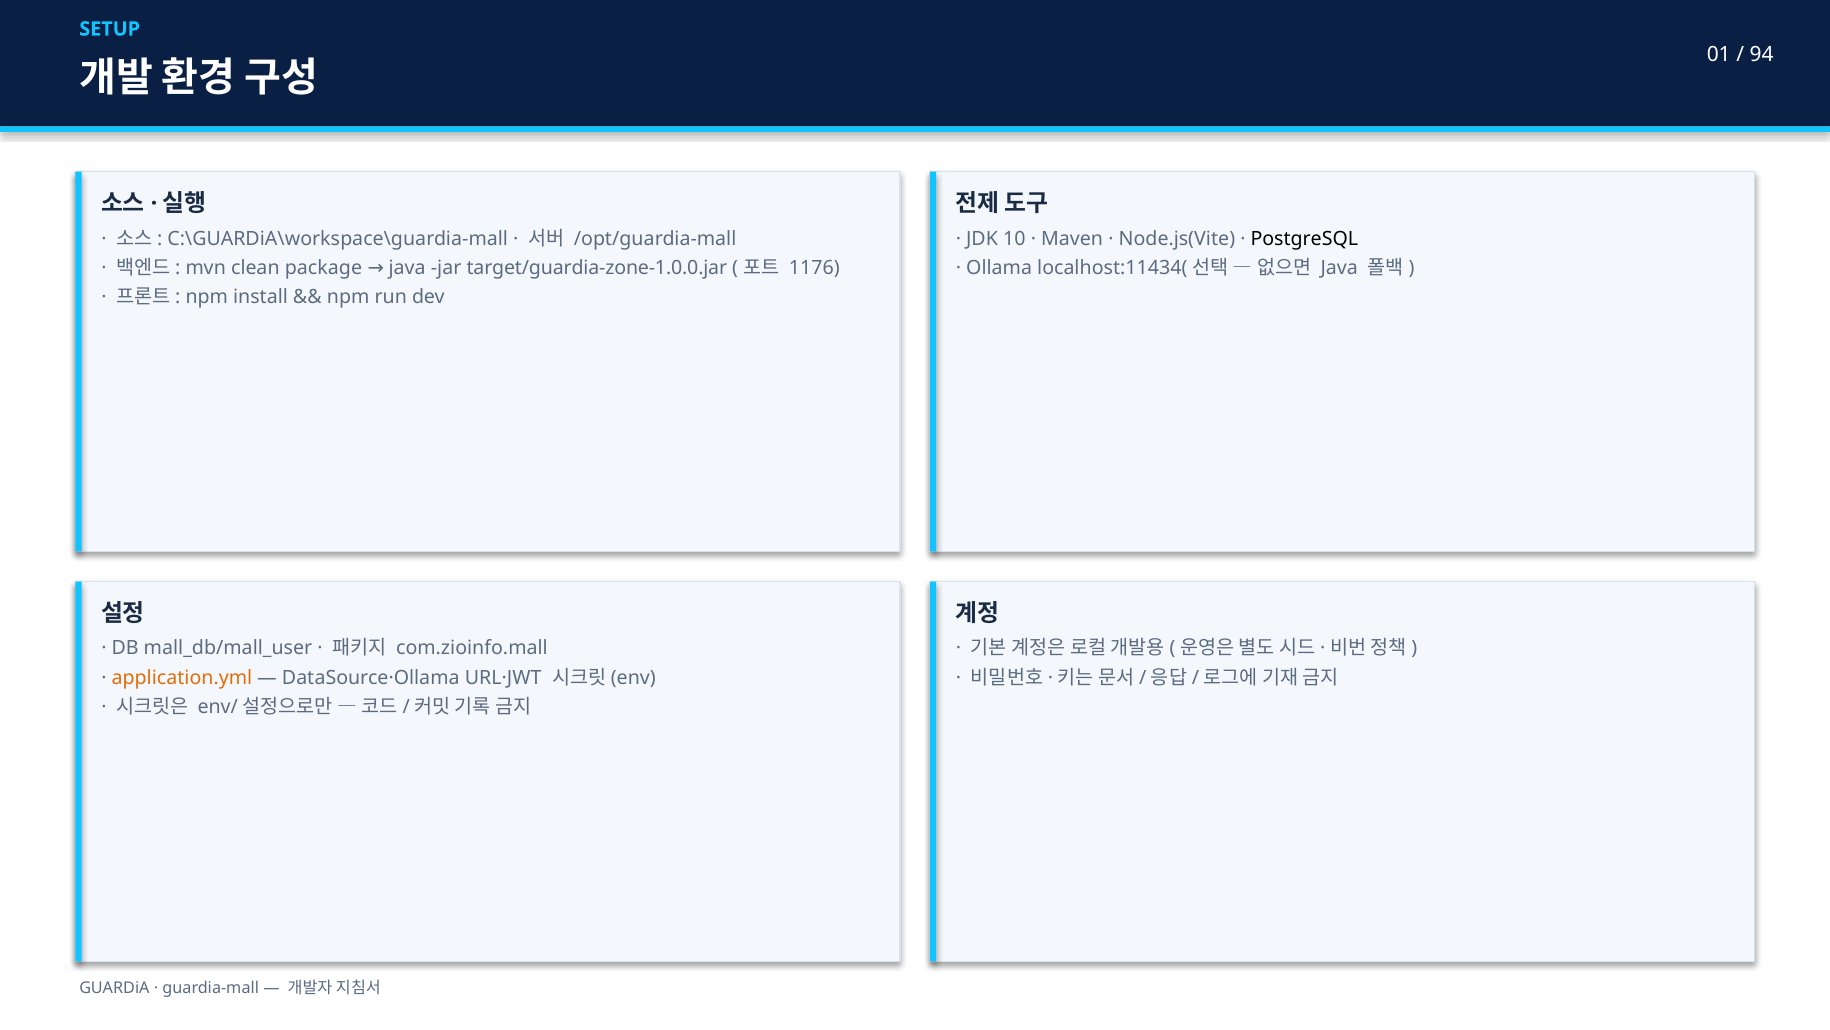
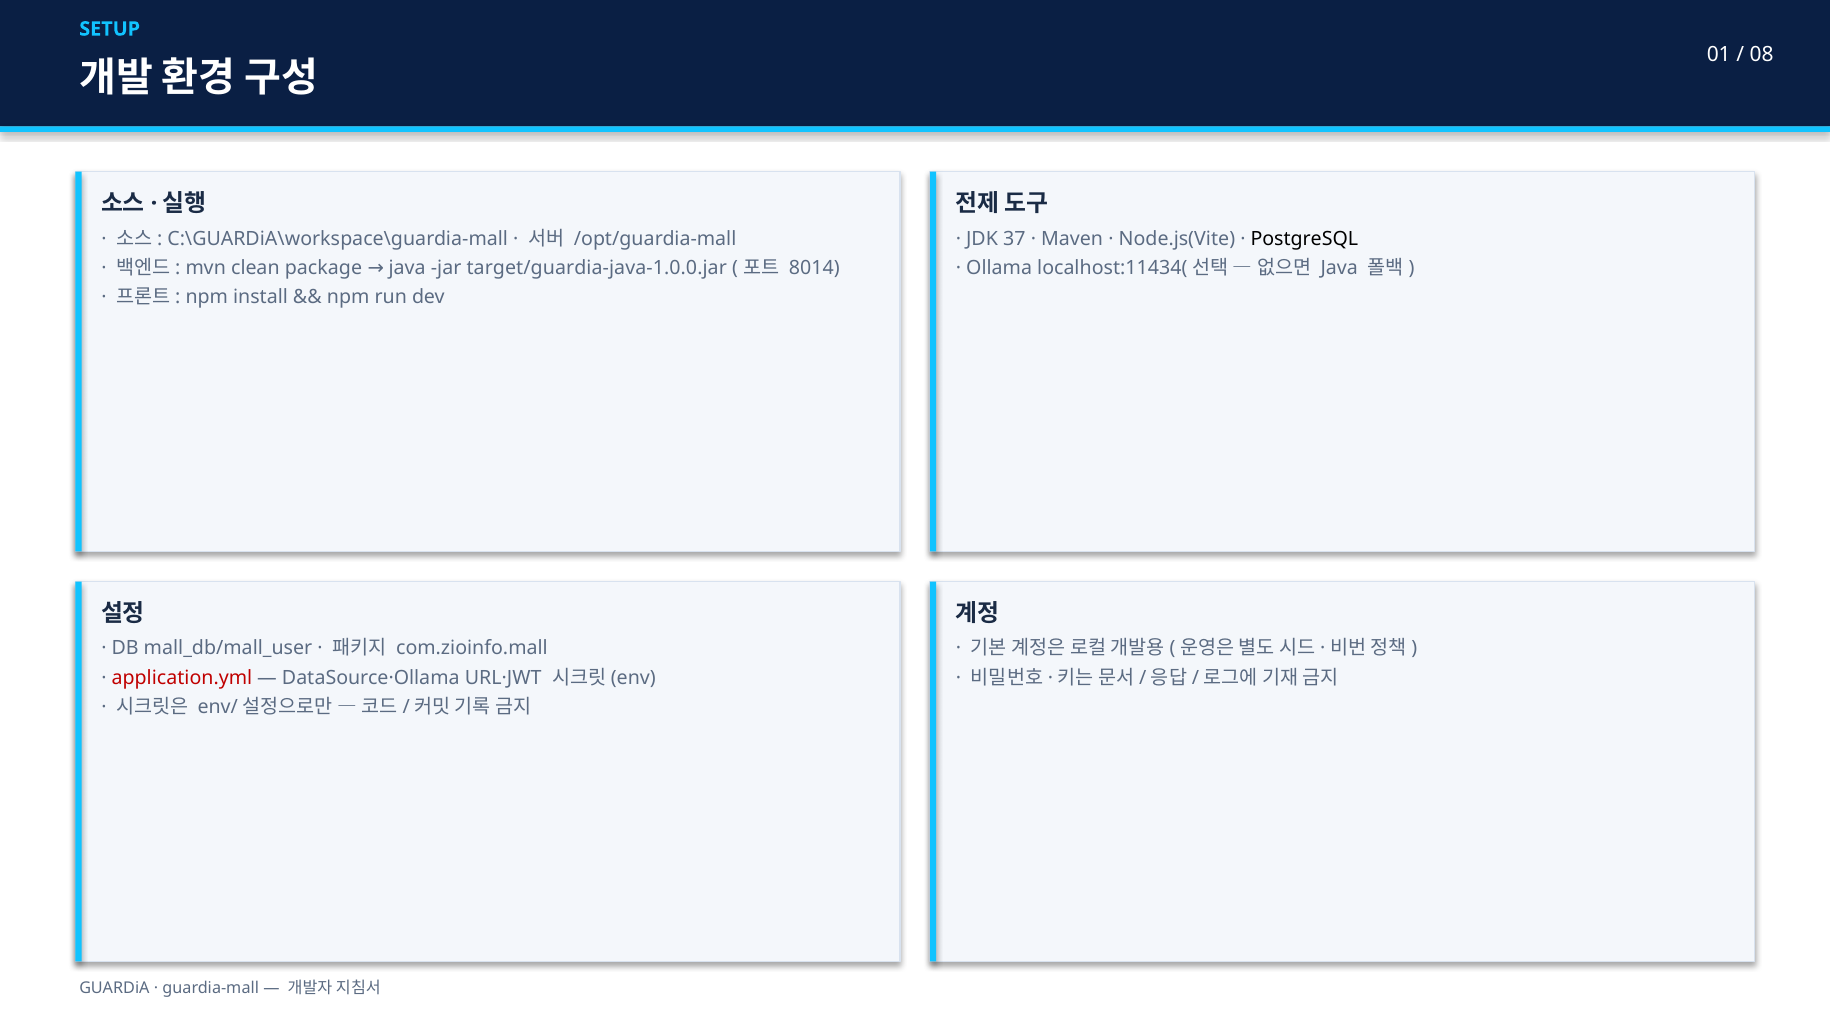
94: 94 -> 08 (1762, 54)
10: 10 -> 37 (1014, 238)
1176: 1176 -> 8014 (814, 268)
target/guardia-zone-1.0.0.jar: target/guardia-zone-1.0.0.jar -> target/guardia-java-1.0.0.jar (597, 268)
application.yml colour: orange -> red (182, 677)
